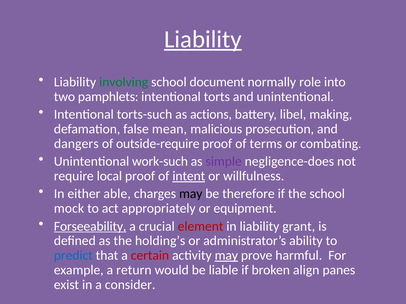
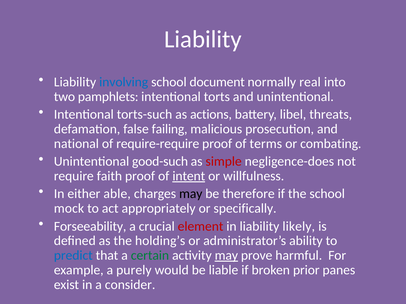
Liability underline: present -> none (203, 39)
involving colour: green -> blue (124, 82)
role: role -> real (310, 82)
making: making -> threats (331, 115)
mean: mean -> failing (170, 129)
dangers: dangers -> national (76, 144)
outside-require: outside-require -> require-require (158, 144)
work-such: work-such -> good-such (160, 162)
simple colour: purple -> red (224, 162)
local: local -> faith (109, 176)
equipment: equipment -> specifically (245, 209)
Forseeability underline: present -> none (90, 227)
grant: grant -> likely (299, 227)
certain colour: red -> green (150, 256)
return: return -> purely (134, 270)
align: align -> prior (306, 270)
